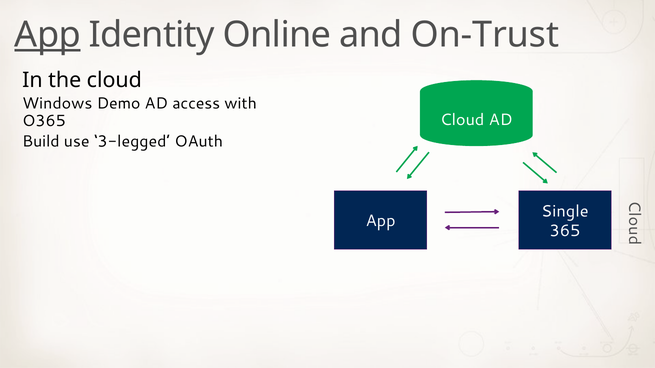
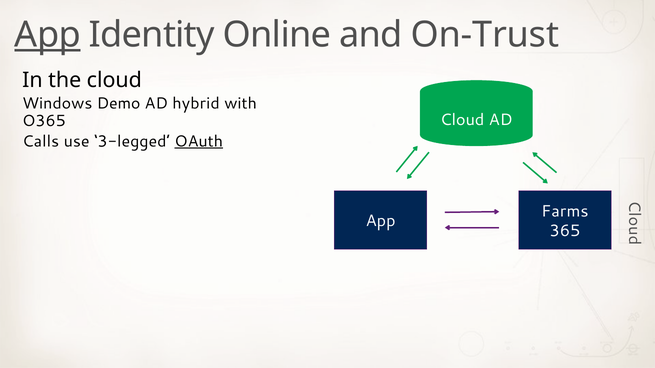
access: access -> hybrid (196, 104)
Build: Build -> Calls (41, 141)
OAuth underline: none -> present (199, 141)
Single: Single -> Farms (565, 211)
